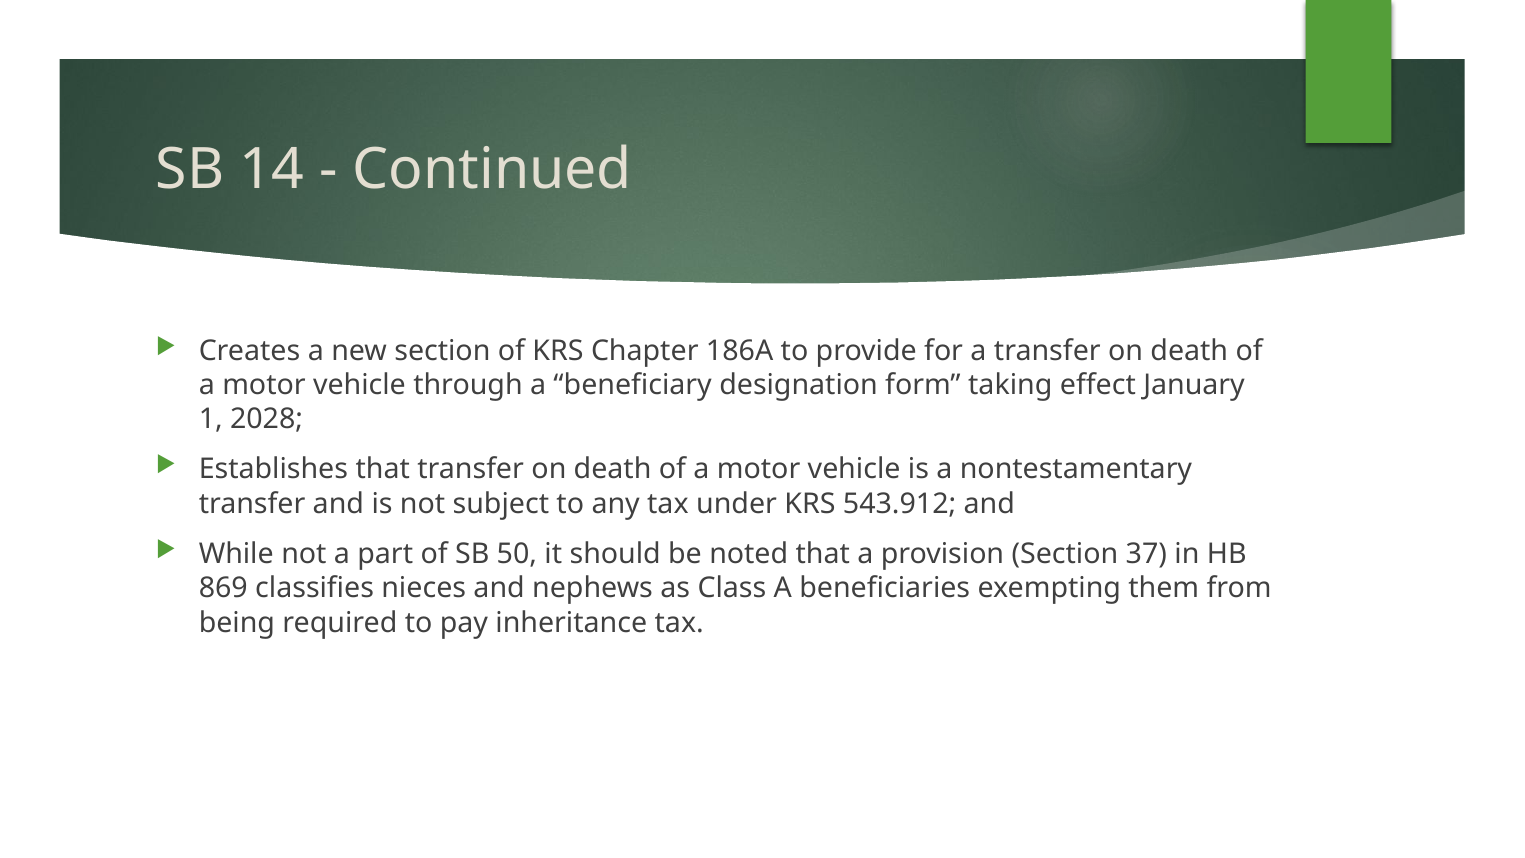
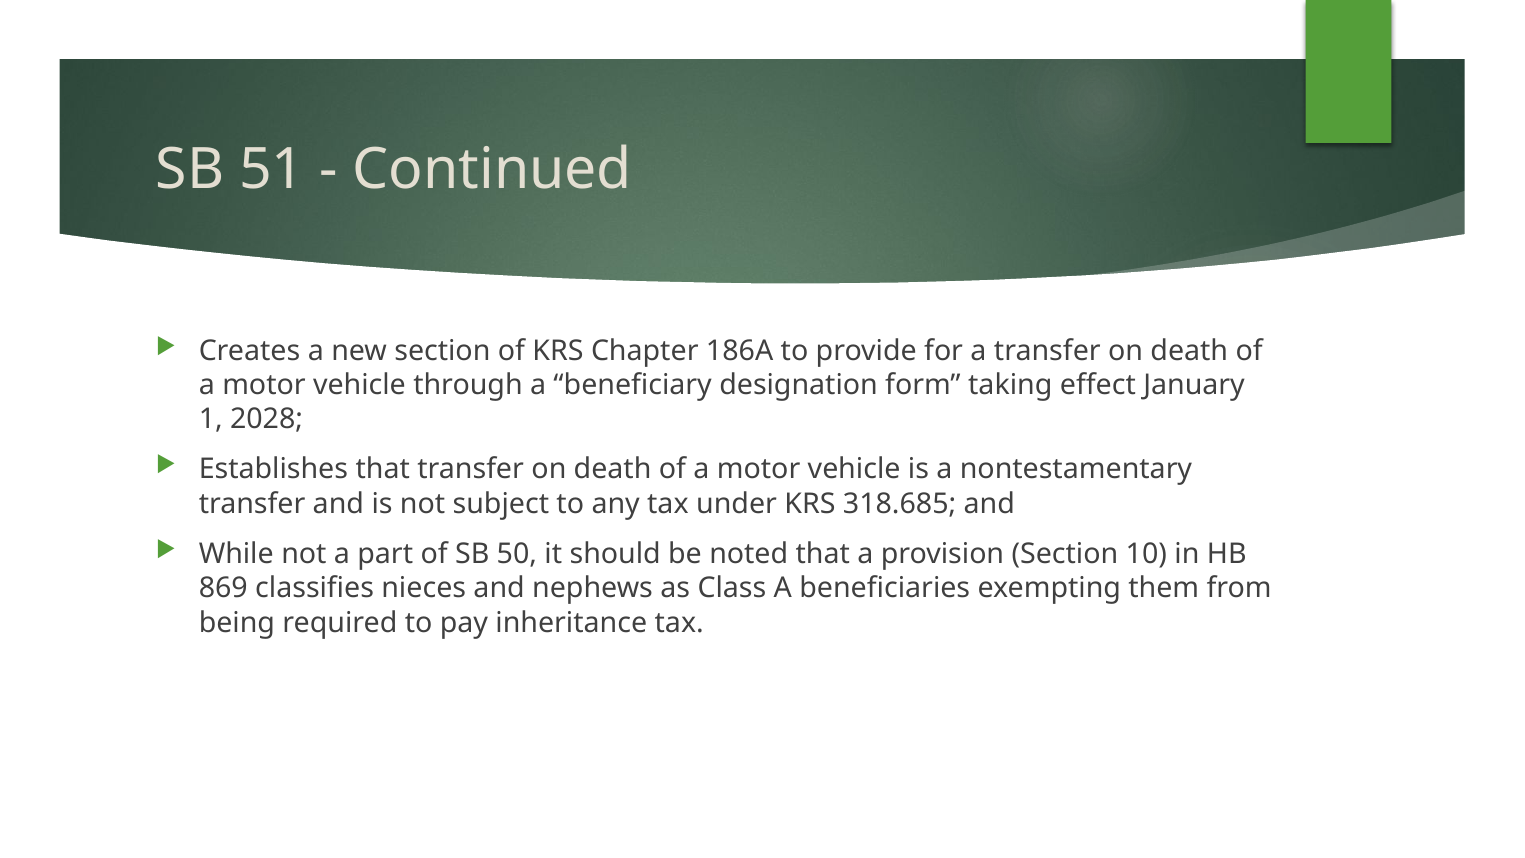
14: 14 -> 51 (272, 170)
543.912: 543.912 -> 318.685 (900, 504)
37: 37 -> 10 (1146, 554)
